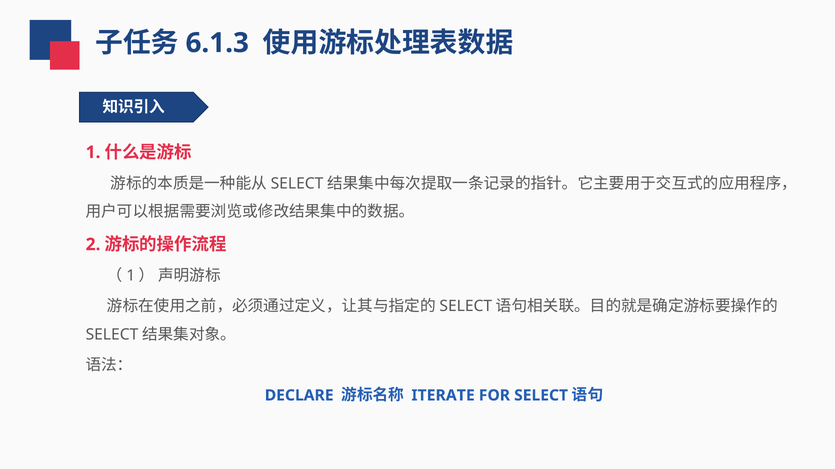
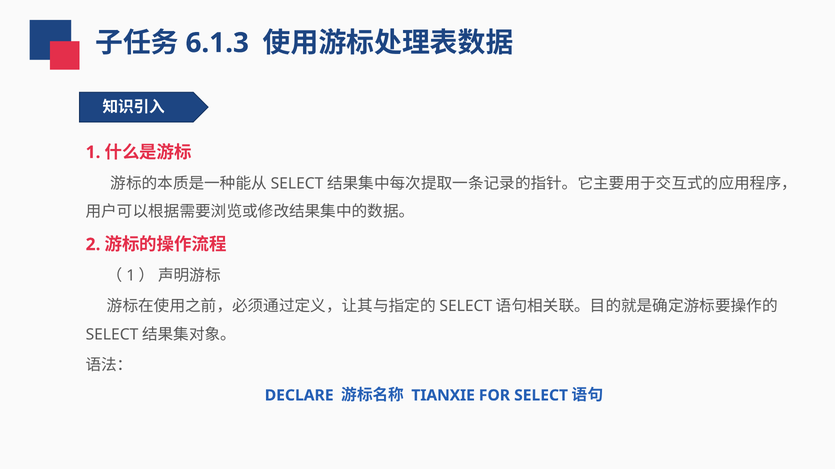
ITERATE: ITERATE -> TIANXIE (443, 396)
